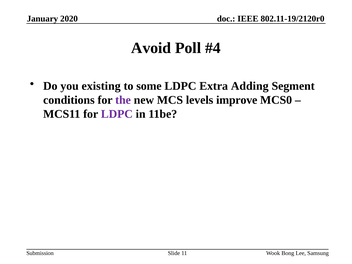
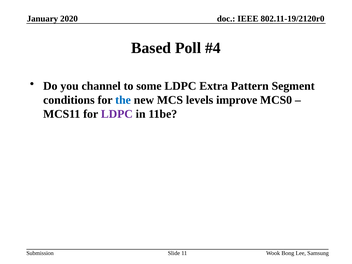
Avoid: Avoid -> Based (151, 48)
existing: existing -> channel (101, 86)
Adding: Adding -> Pattern (250, 86)
the colour: purple -> blue (123, 100)
